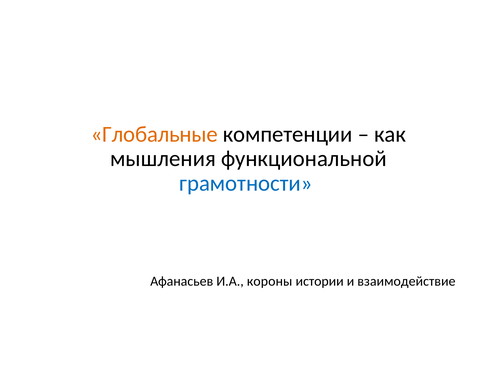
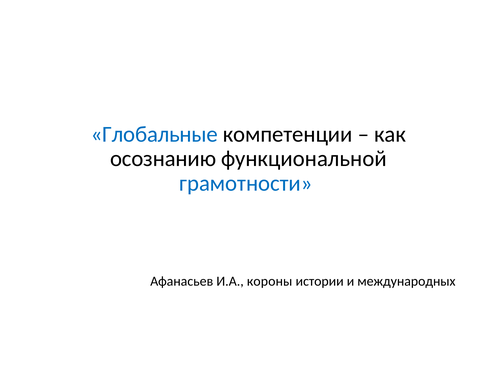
Глобальные colour: orange -> blue (154, 134)
мышления: мышления -> осознанию (163, 159)
взаимодействие: взаимодействие -> международных (406, 281)
